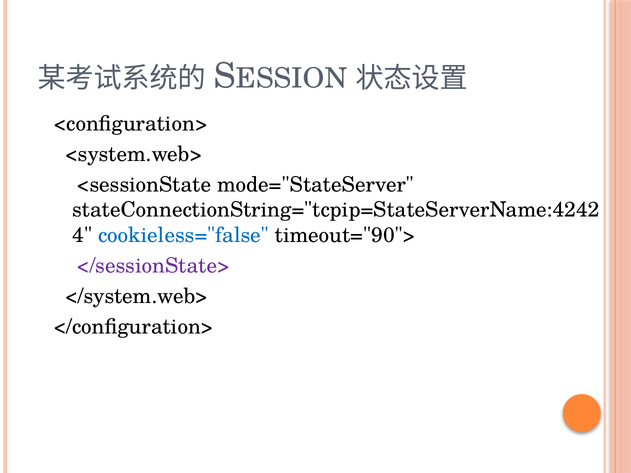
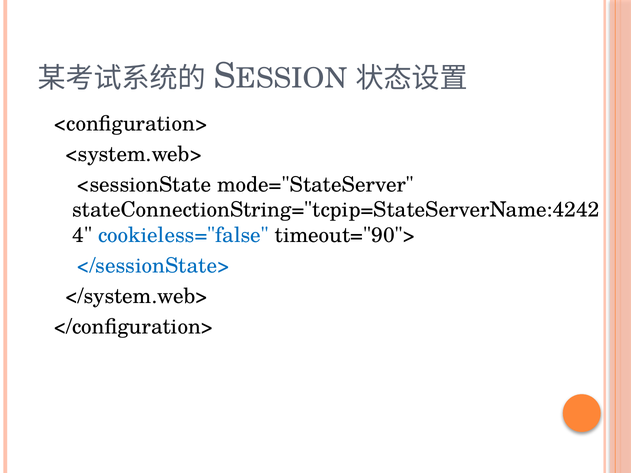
</sessionState> colour: purple -> blue (153, 266)
